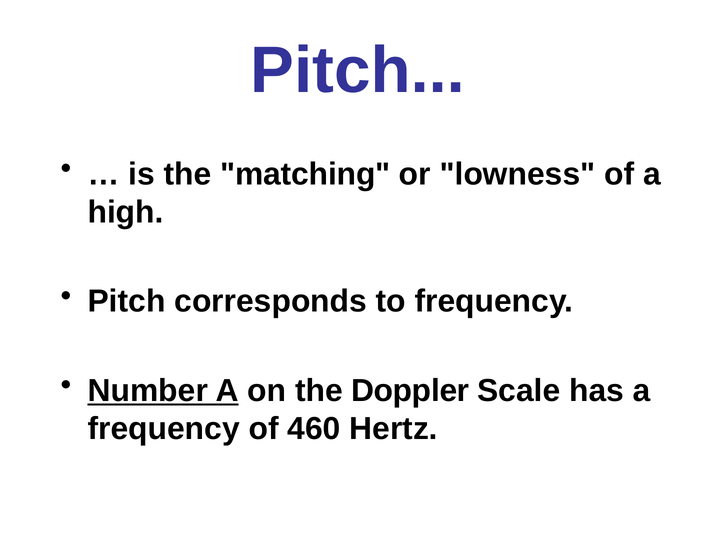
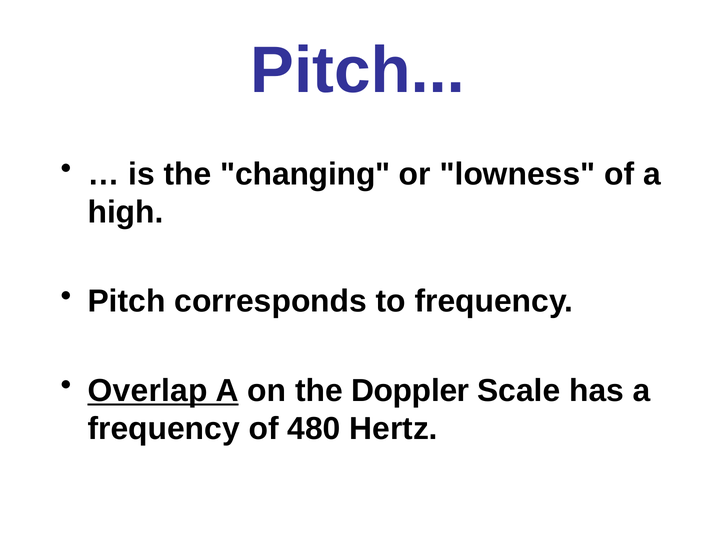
matching: matching -> changing (305, 174)
Number: Number -> Overlap (148, 391)
460: 460 -> 480 (314, 429)
